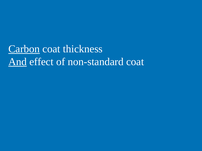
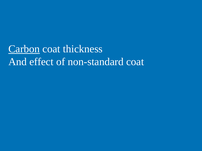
And underline: present -> none (18, 62)
